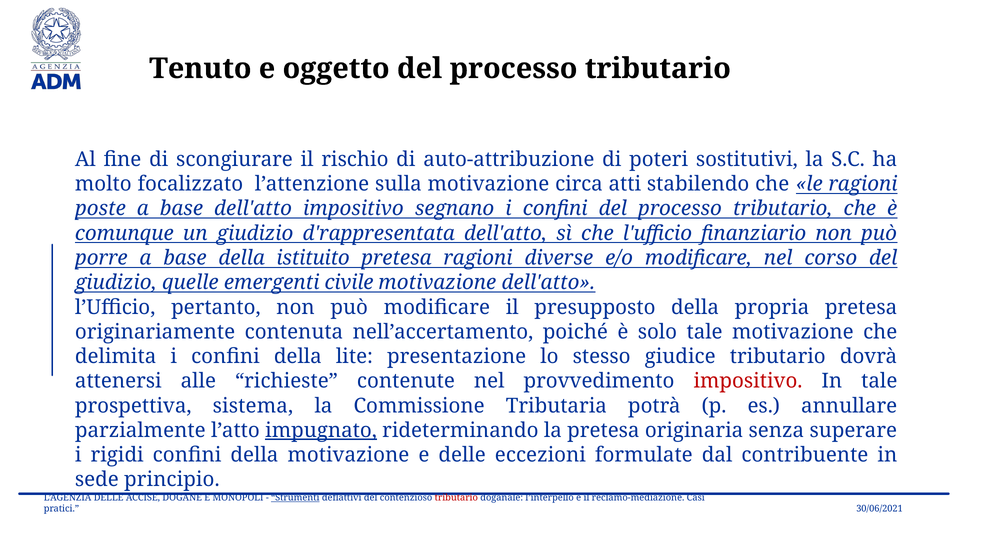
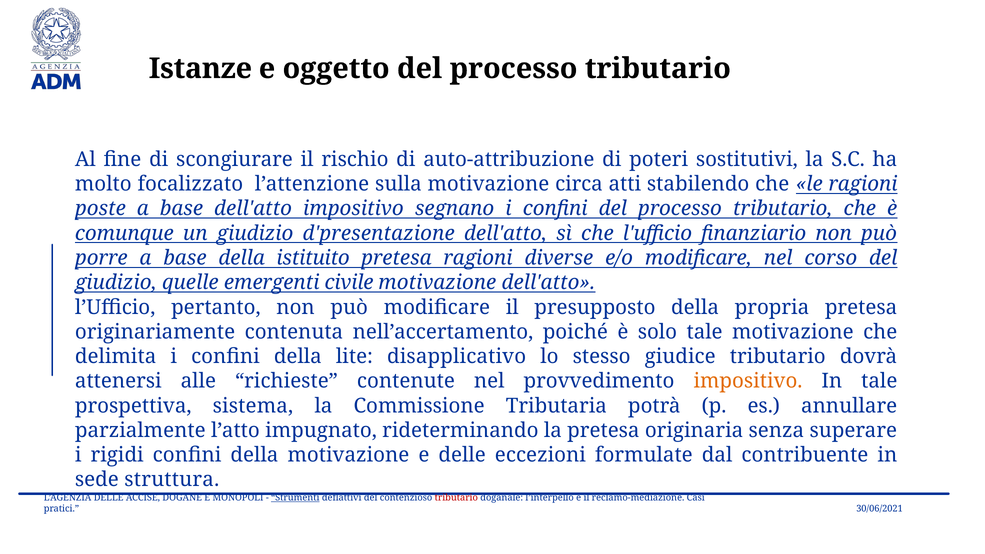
Tenuto: Tenuto -> Istanze (200, 69)
d'rappresentata: d'rappresentata -> d'presentazione (379, 233)
presentazione: presentazione -> disapplicativo (457, 357)
impositivo colour: red -> orange (748, 381)
impugnato underline: present -> none (321, 430)
principio: principio -> struttura (172, 480)
